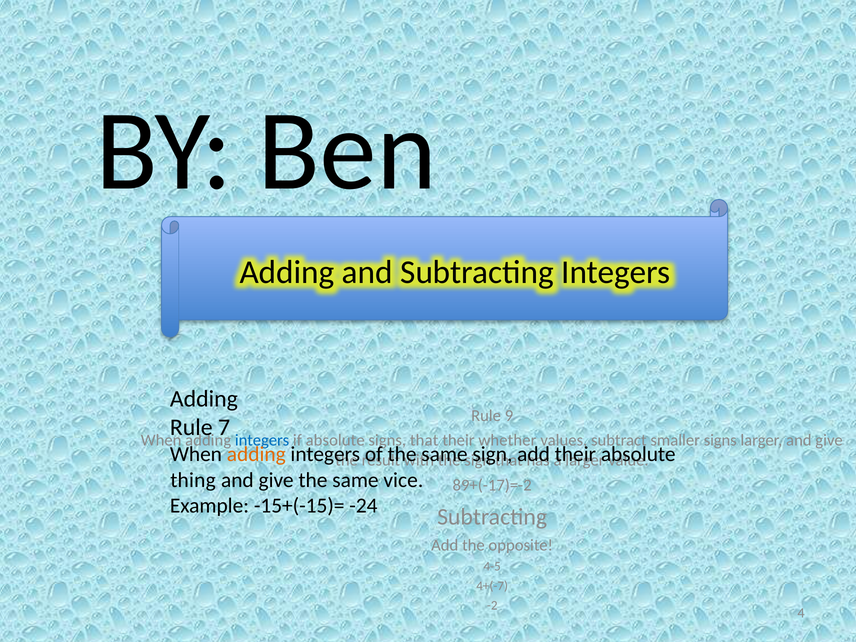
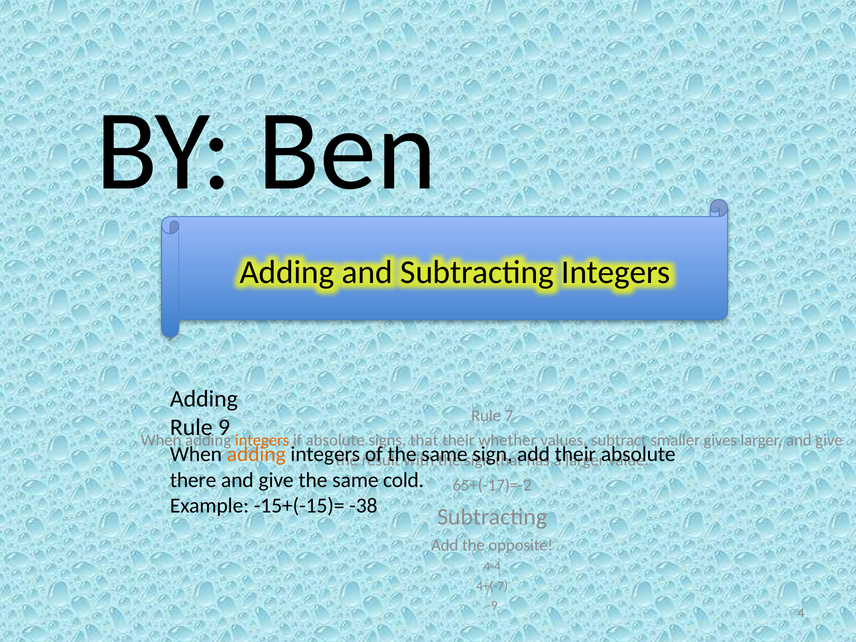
9: 9 -> 7 (509, 416)
7: 7 -> 9 (224, 427)
integers colour: blue -> orange (262, 440)
smaller signs: signs -> gives (720, 440)
thing: thing -> there (193, 480)
vice: vice -> cold (403, 480)
89+(-17)=-2: 89+(-17)=-2 -> 65+(-17)=-2 (492, 485)
-24: -24 -> -38 (363, 506)
4-5: 4-5 -> 4-4 (492, 567)
-2: -2 -> -9 (492, 606)
